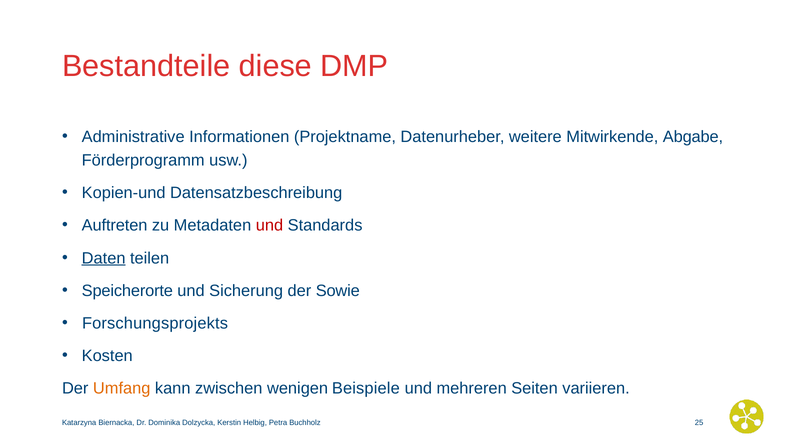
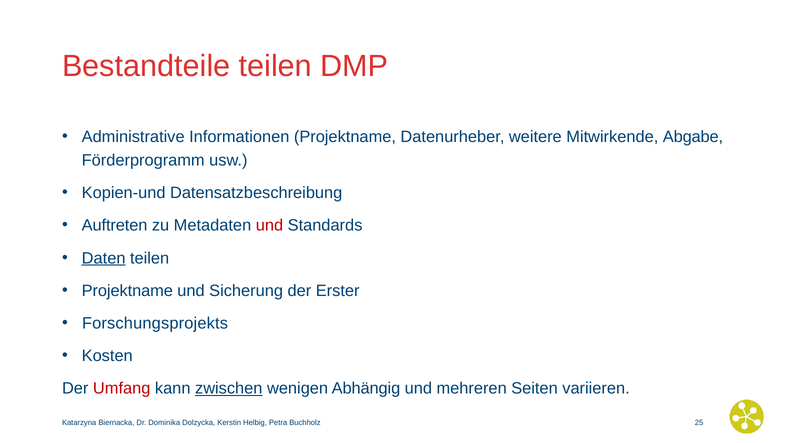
Bestandteile diese: diese -> teilen (275, 66)
Speicherorte: Speicherorte -> Projektname (127, 291)
Sowie: Sowie -> Erster (338, 291)
Umfang colour: orange -> red (122, 389)
zwischen underline: none -> present (229, 389)
Beispiele: Beispiele -> Abhängig (366, 389)
